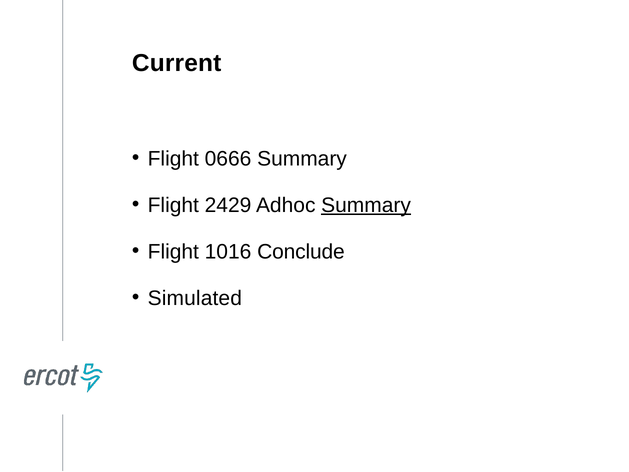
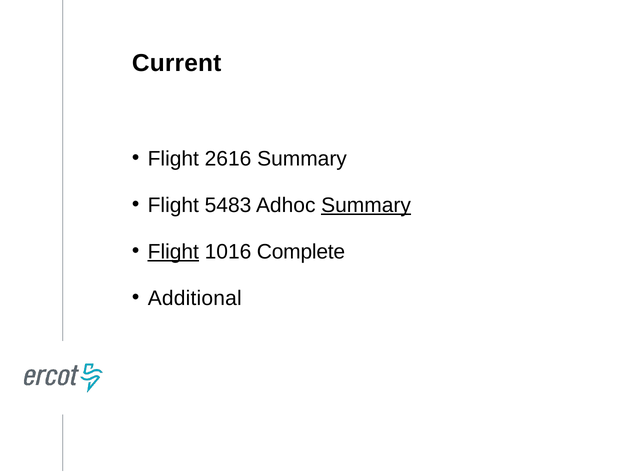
0666: 0666 -> 2616 (228, 159)
2429: 2429 -> 5483 (228, 205)
Flight underline: none -> present (173, 252)
Conclude: Conclude -> Complete (301, 252)
Simulated: Simulated -> Additional (195, 298)
